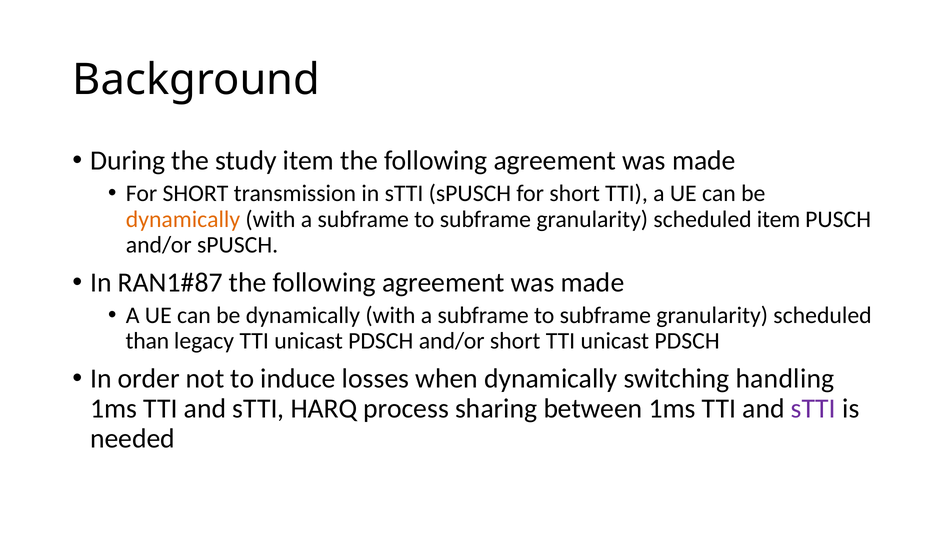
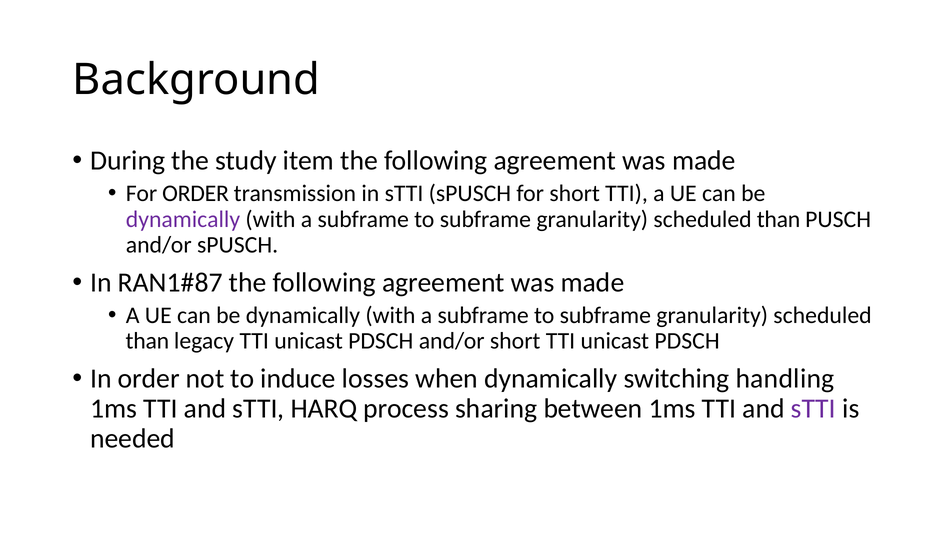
SHORT: SHORT -> ORDER (196, 193)
dynamically colour: orange -> purple (183, 219)
item: item -> than (779, 219)
